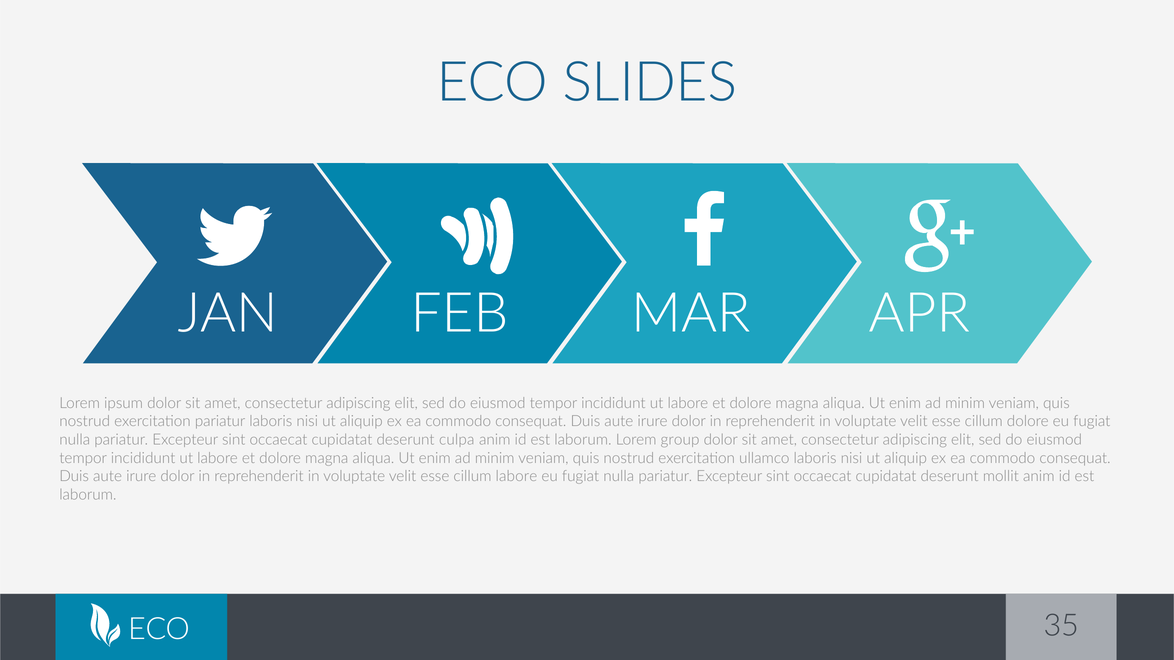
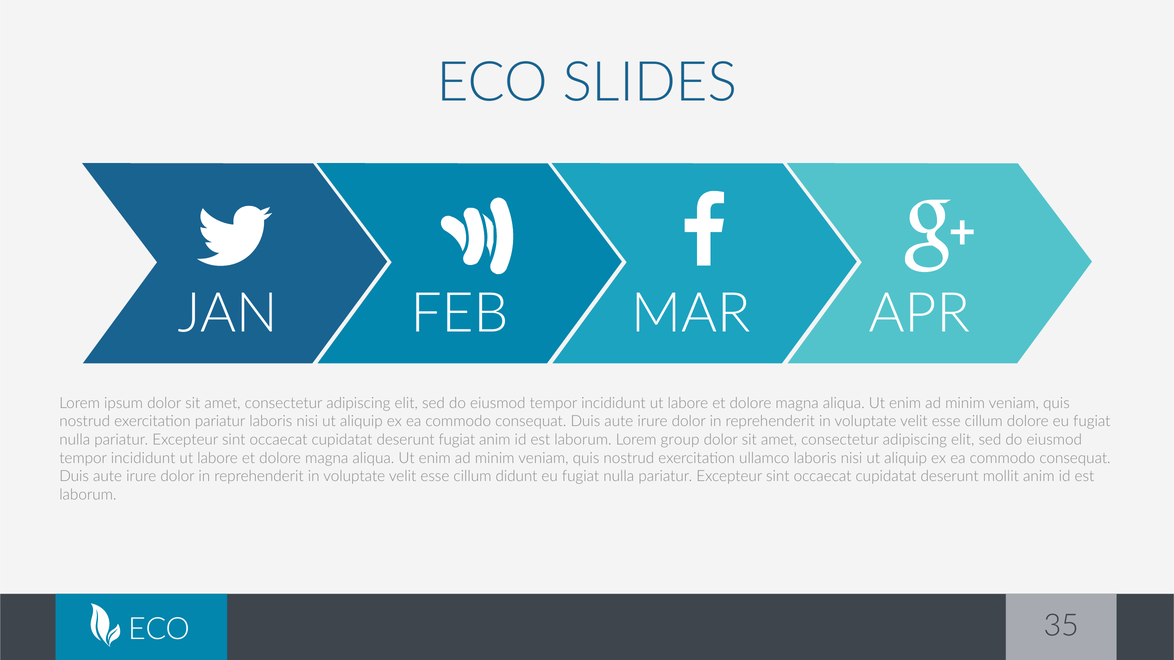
deserunt culpa: culpa -> fugiat (457, 440)
cillum labore: labore -> didunt (517, 477)
